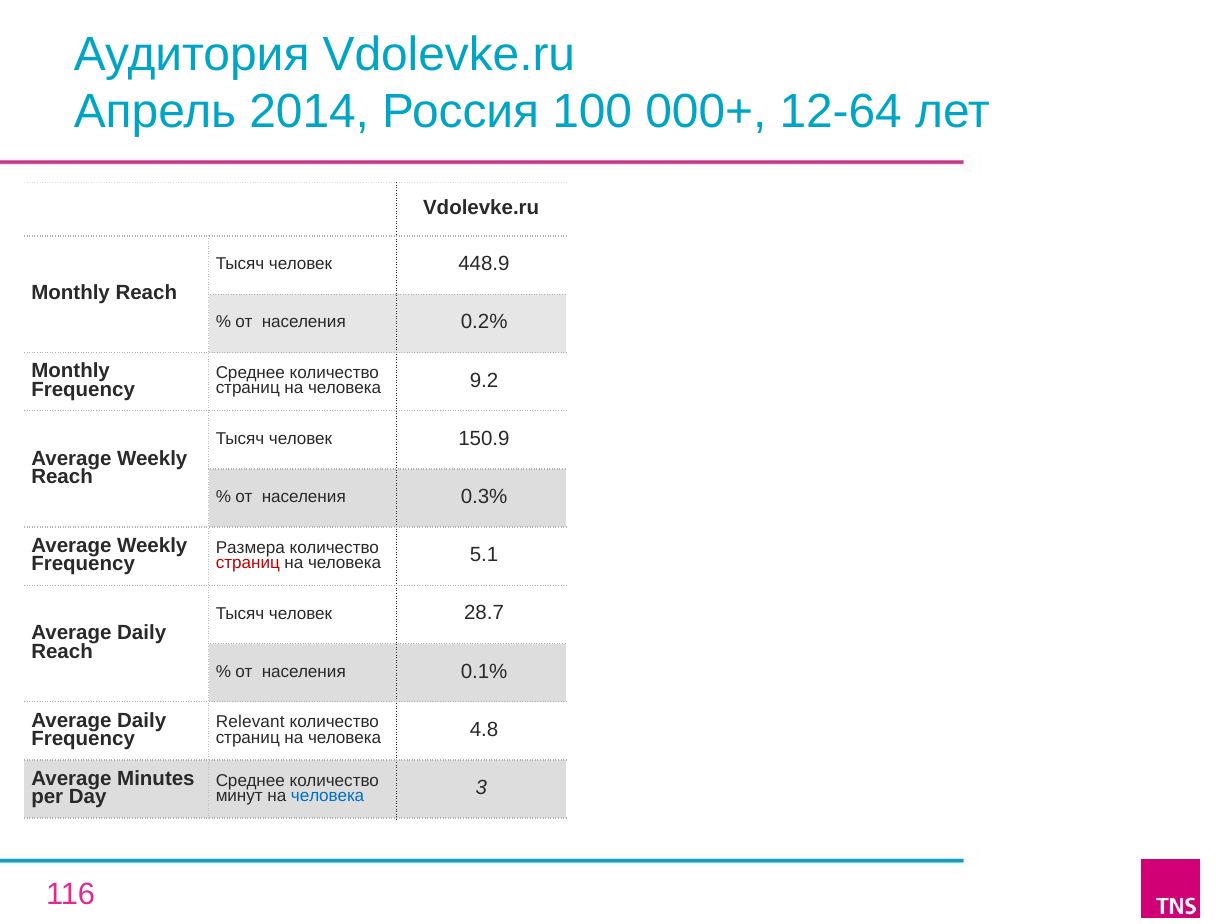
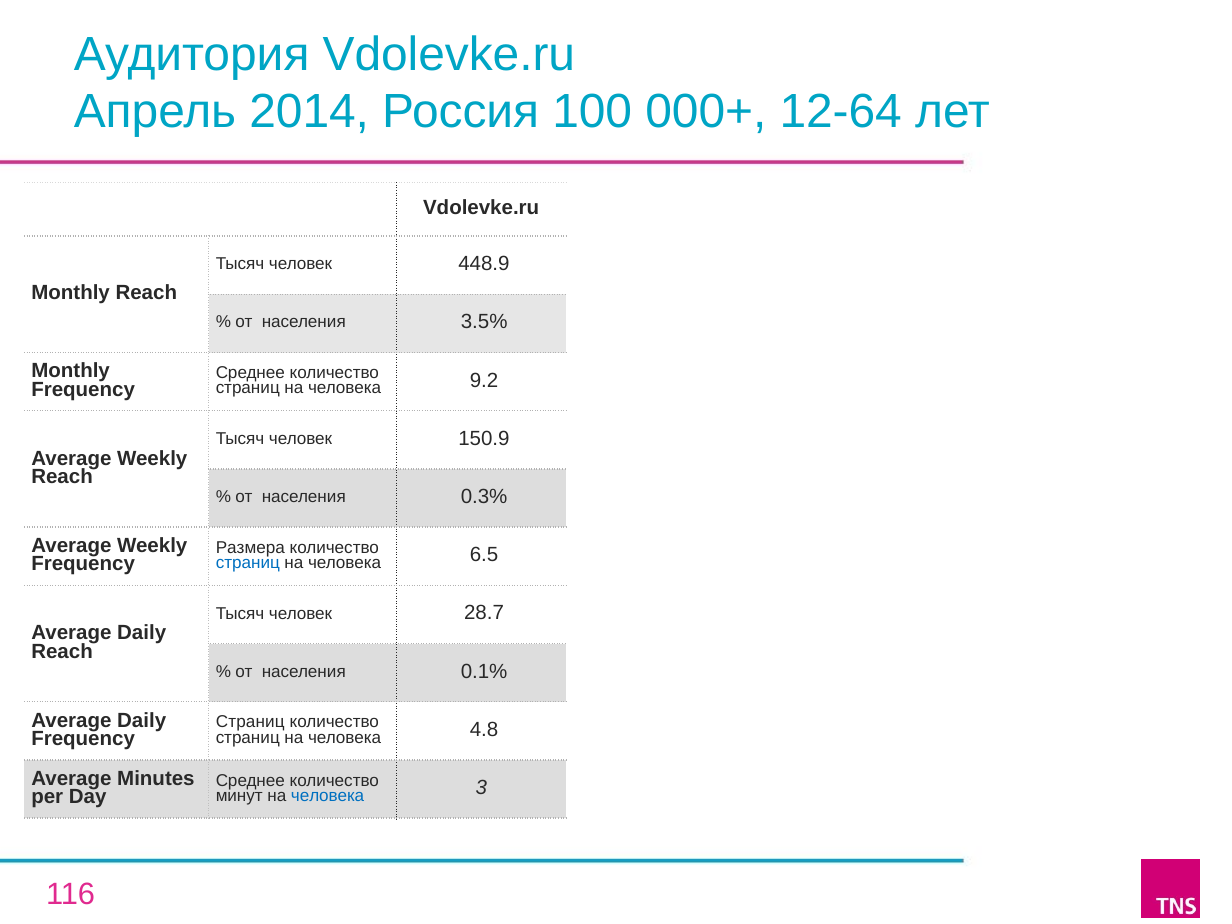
0.2%: 0.2% -> 3.5% (484, 322)
страниц colour: red -> blue (248, 563)
5.1: 5.1 -> 6.5 (484, 555)
Relevant: Relevant -> Страниц (250, 722)
